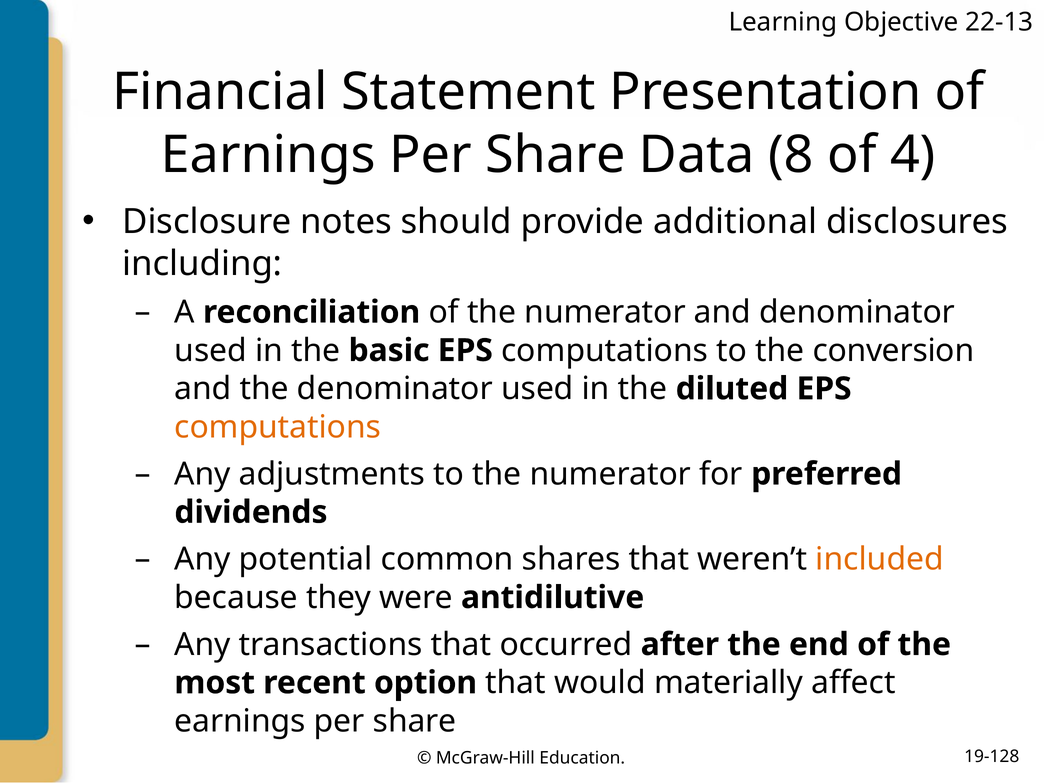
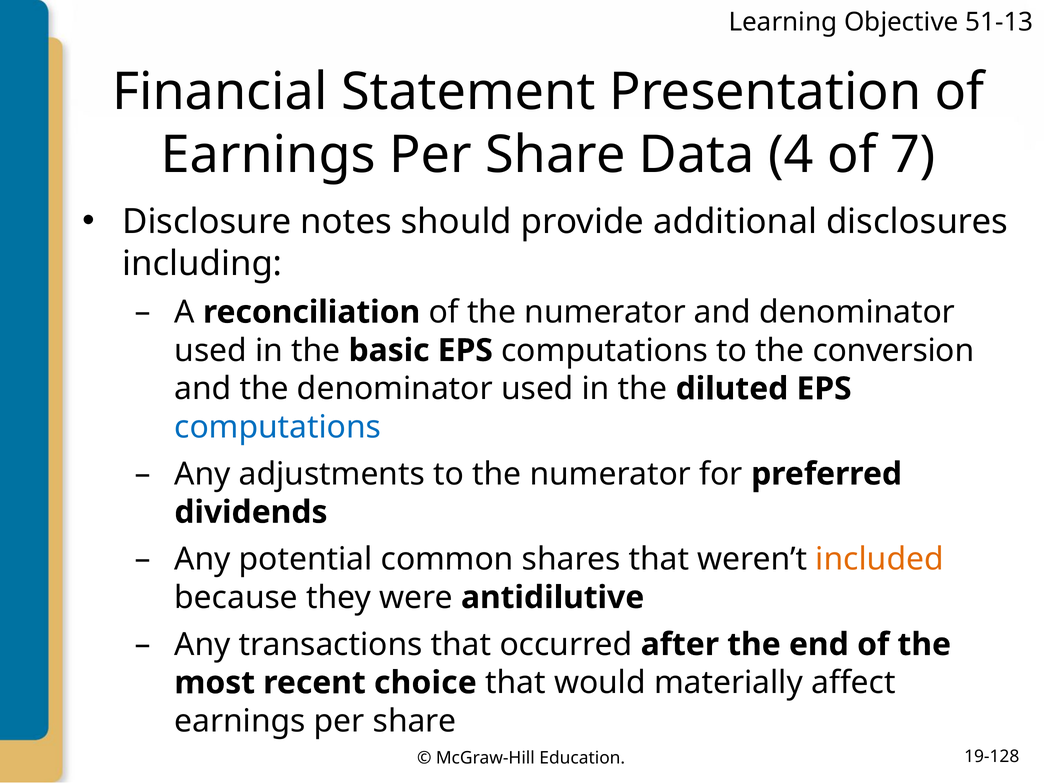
22-13: 22-13 -> 51-13 (999, 22)
8: 8 -> 4 (791, 155)
4: 4 -> 7 (913, 155)
computations colour: orange -> blue (278, 427)
option: option -> choice (425, 683)
